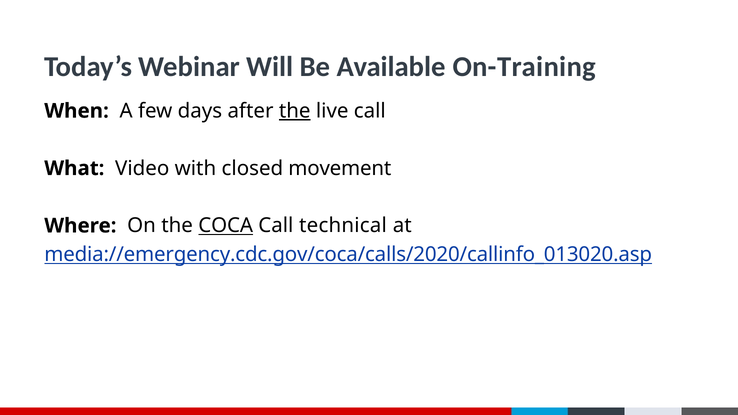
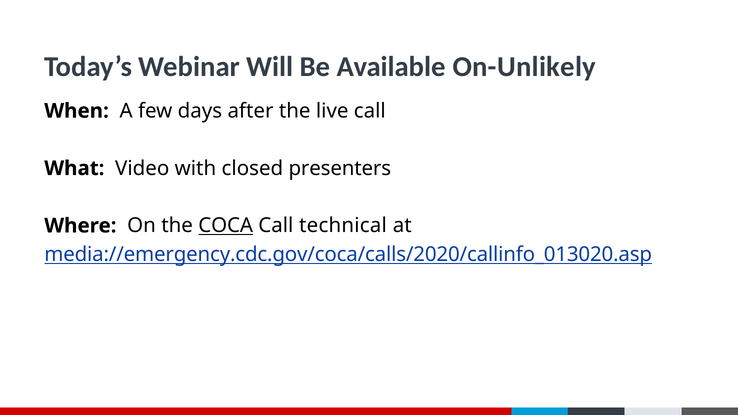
On-Training: On-Training -> On-Unlikely (524, 67)
the underline: present -> none (295, 111)
movement: movement -> presenters (340, 168)
